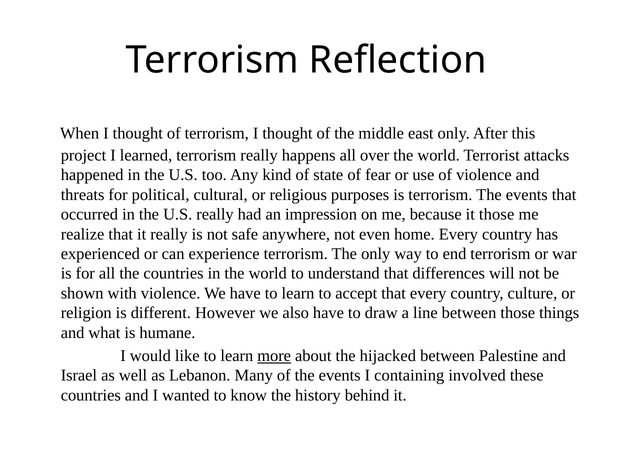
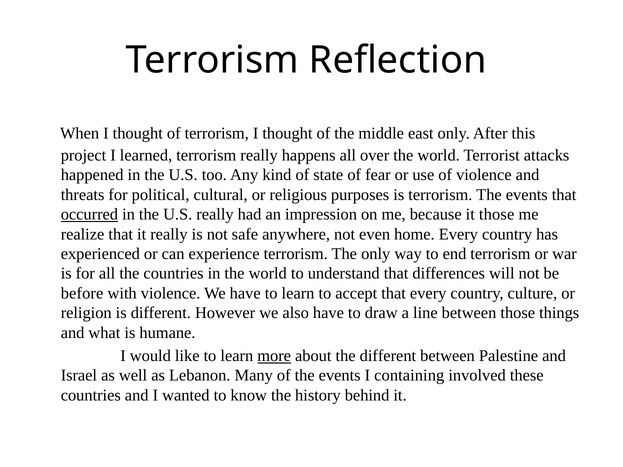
occurred underline: none -> present (89, 215)
shown: shown -> before (82, 293)
the hijacked: hijacked -> different (388, 356)
